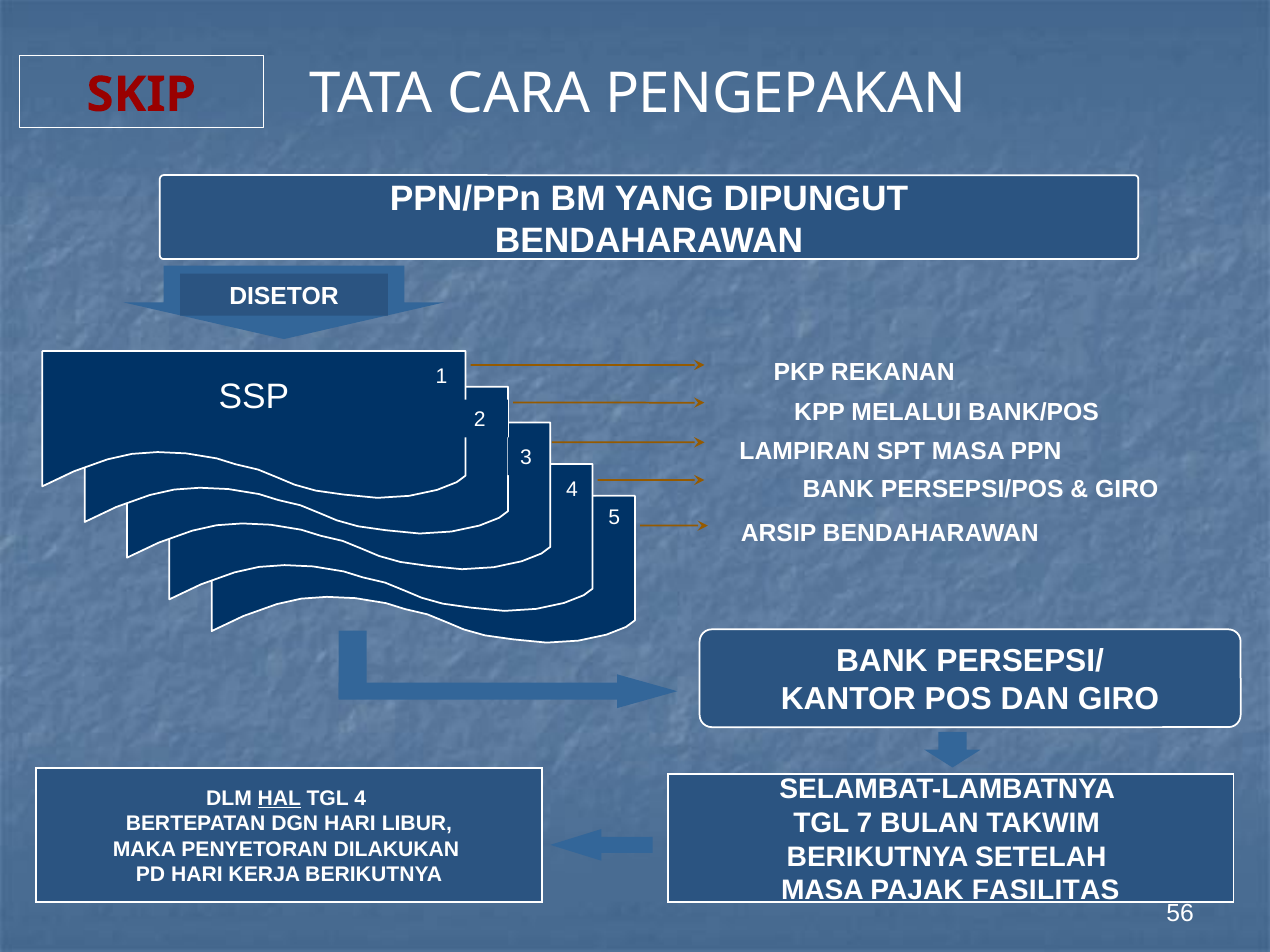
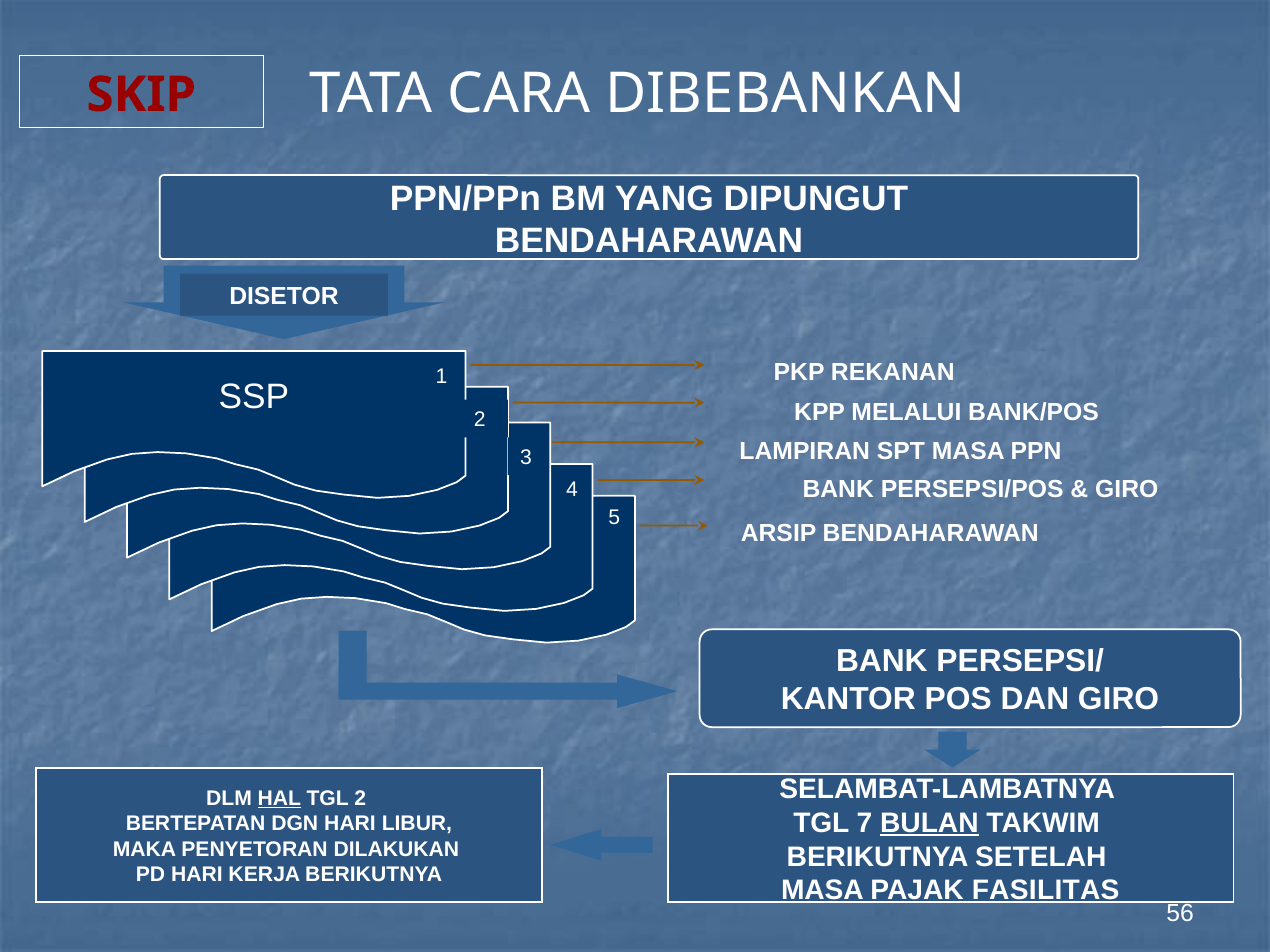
PENGEPAKAN: PENGEPAKAN -> DIBEBANKAN (785, 94)
TGL 4: 4 -> 2 (360, 799)
BULAN underline: none -> present (929, 823)
